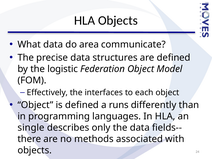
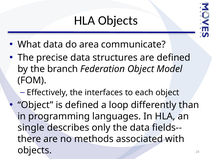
logistic: logistic -> branch (63, 69)
runs: runs -> loop (119, 105)
